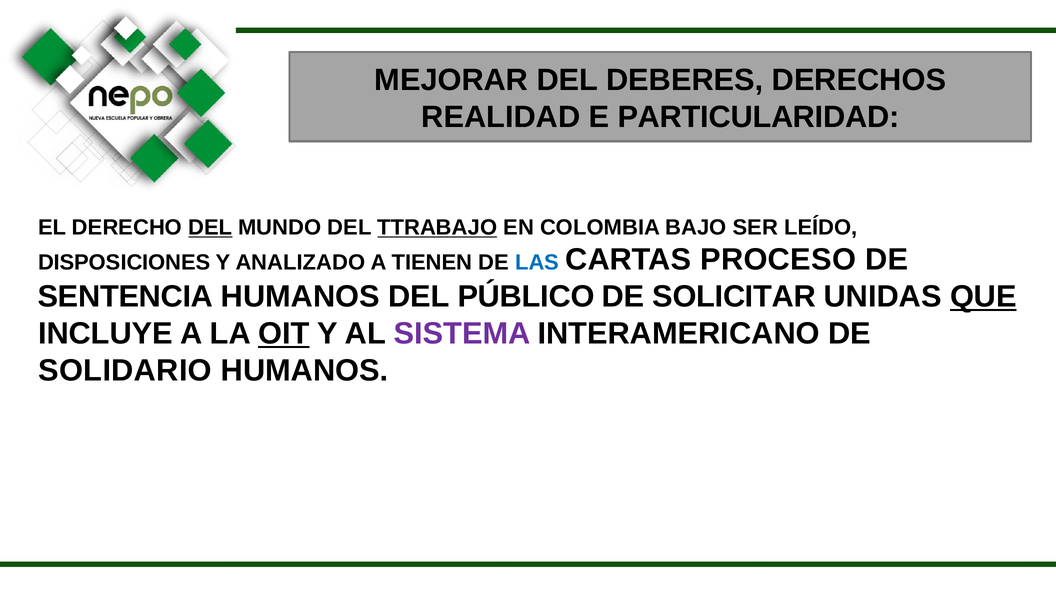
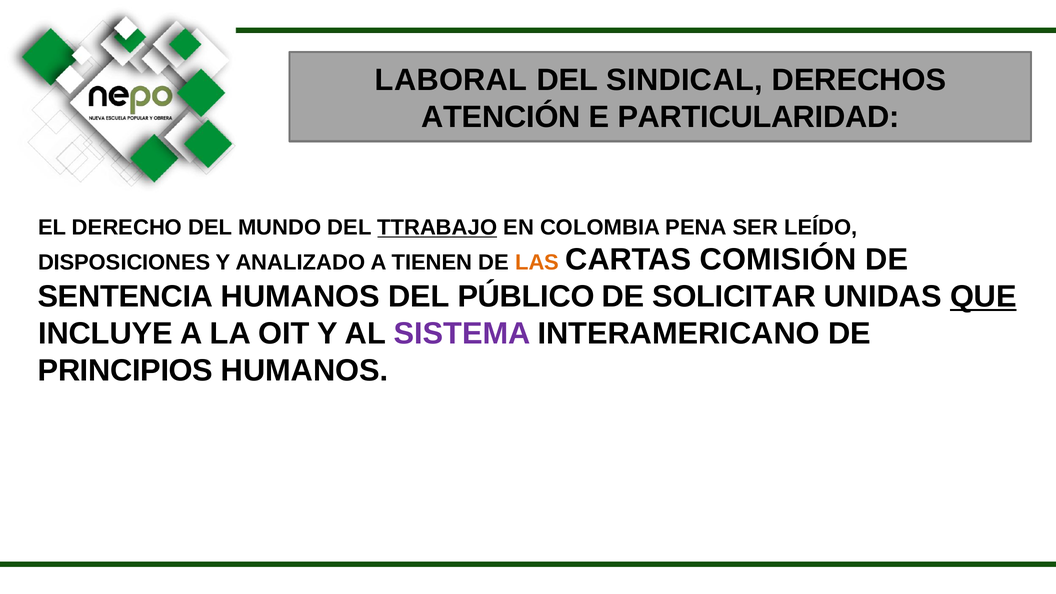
MEJORAR: MEJORAR -> LABORAL (451, 80)
DEBERES: DEBERES -> SINDICAL (685, 80)
REALIDAD: REALIDAD -> ATENCIÓN (501, 117)
DEL underline: present -> none (210, 228)
BAJO: BAJO -> PENA (696, 228)
LAS colour: blue -> orange (537, 263)
PROCESO: PROCESO -> COMISIÓN (778, 260)
OIT underline: present -> none (284, 334)
SOLIDARIO: SOLIDARIO -> PRINCIPIOS (125, 371)
